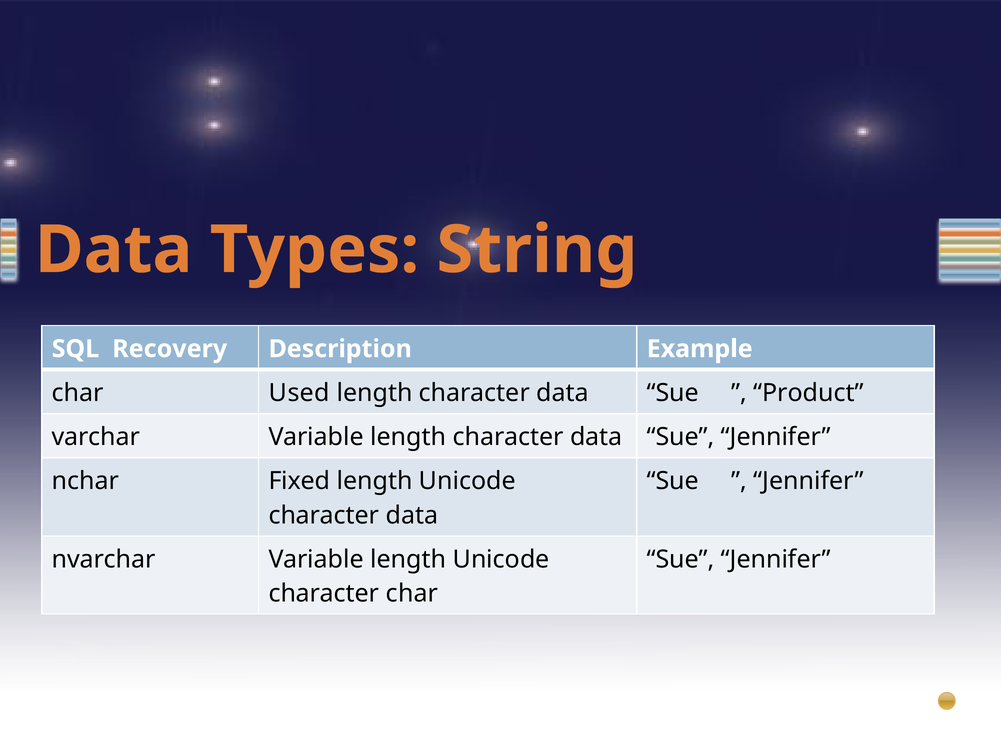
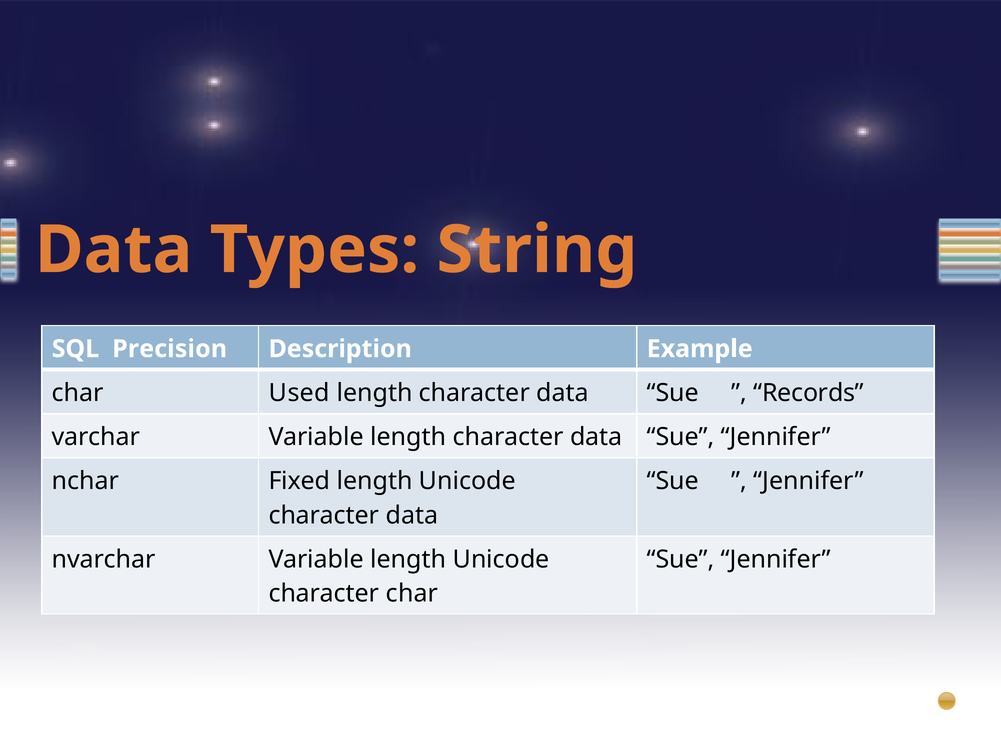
Recovery: Recovery -> Precision (170, 349)
Product: Product -> Records (809, 393)
